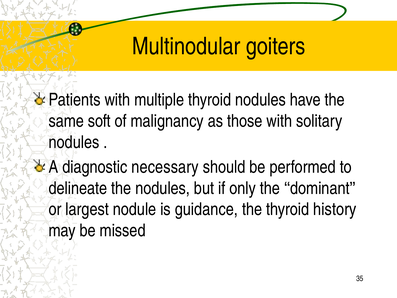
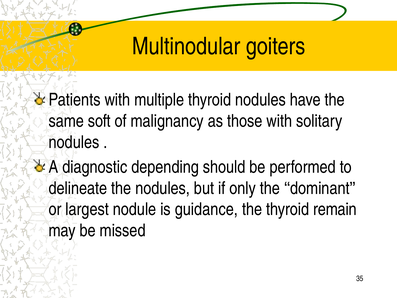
necessary: necessary -> depending (165, 167)
history: history -> remain (335, 209)
